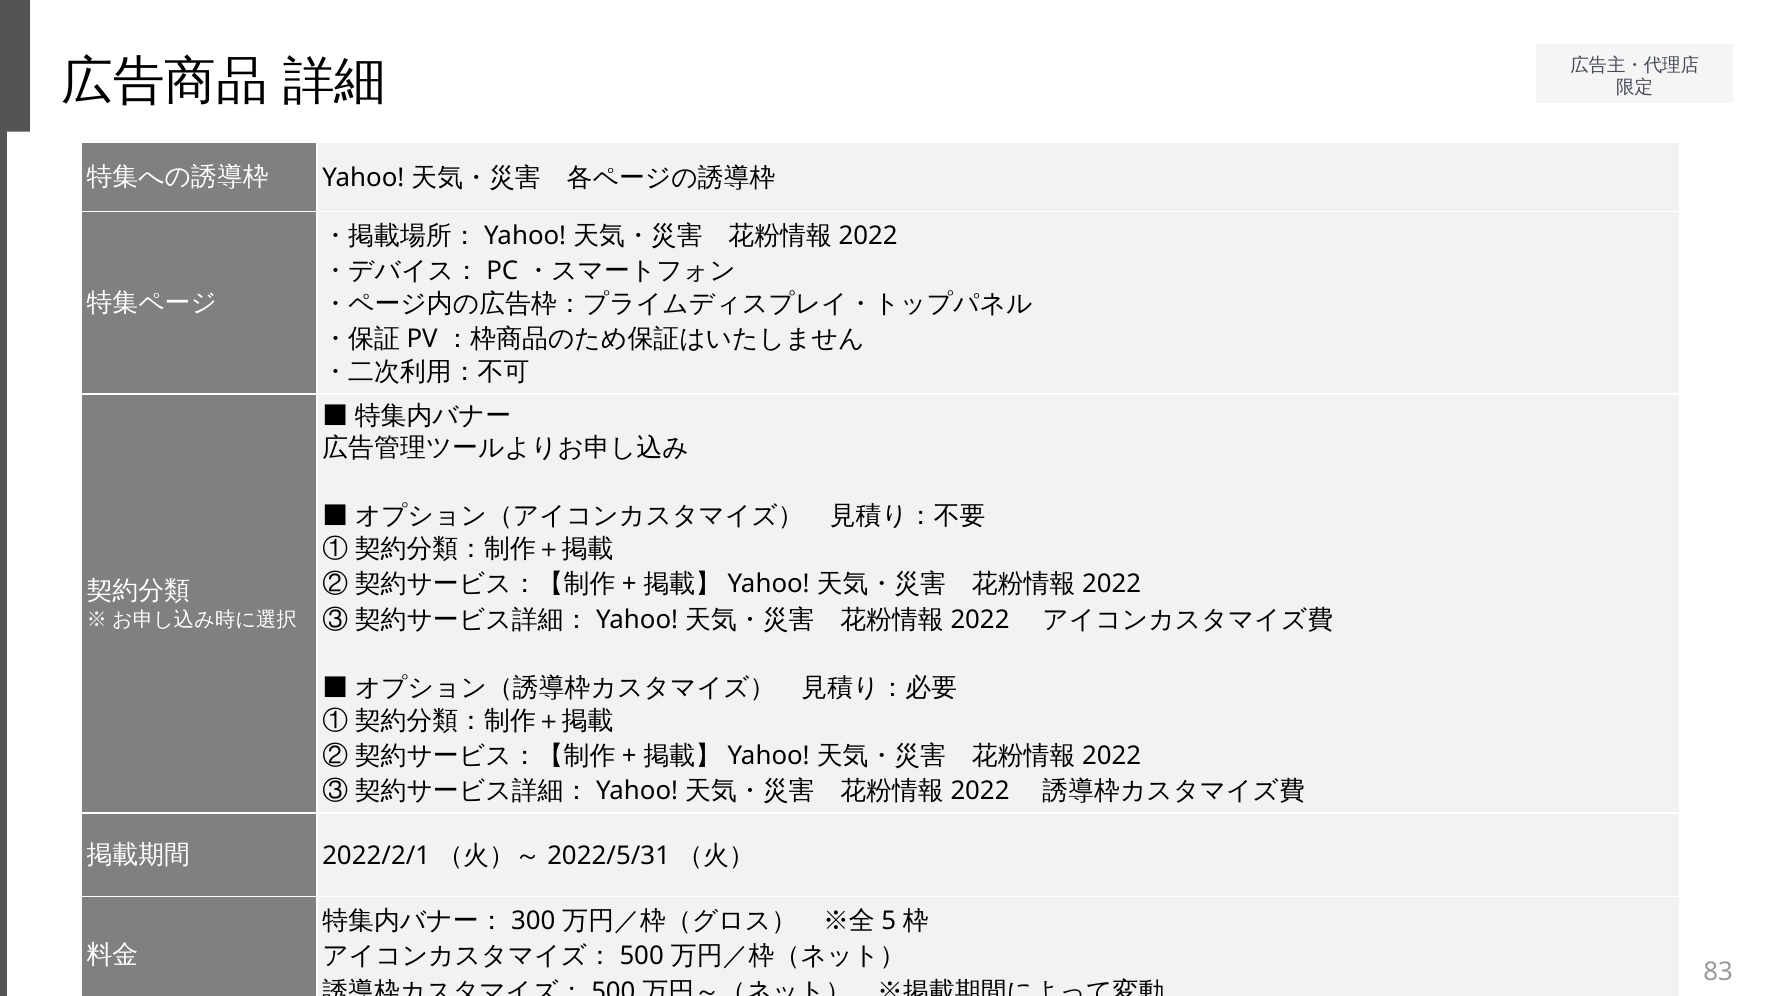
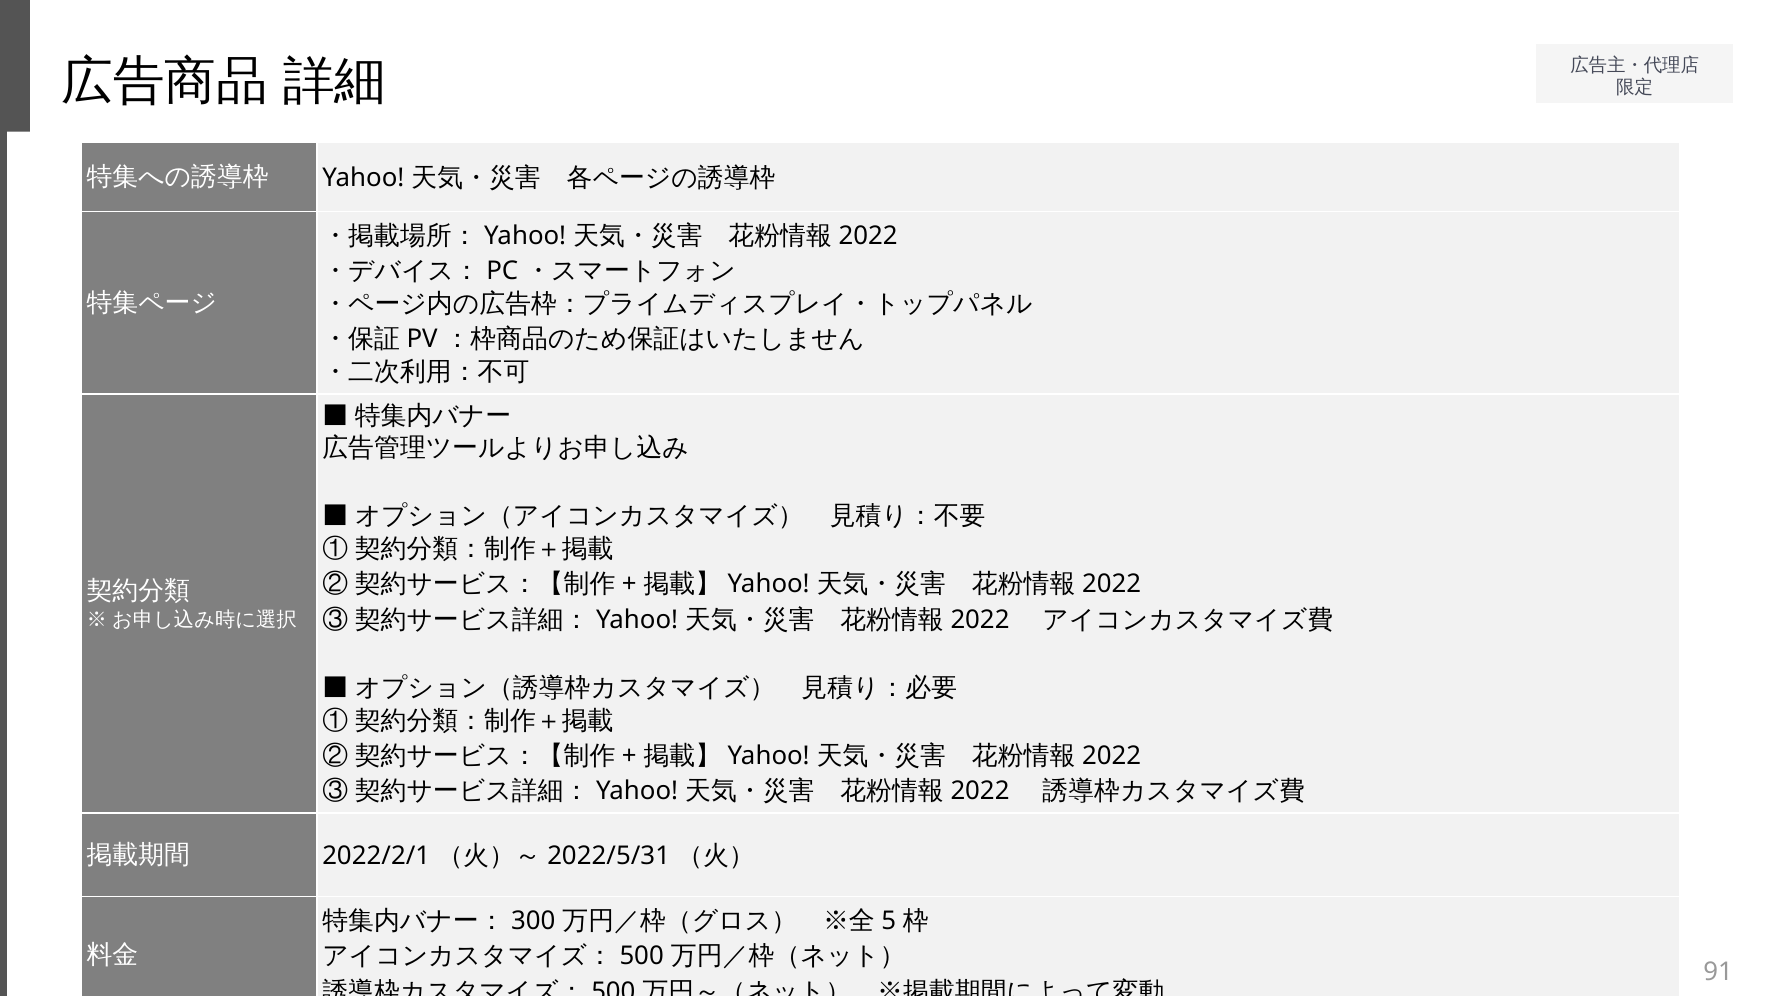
83: 83 -> 91 (1718, 971)
